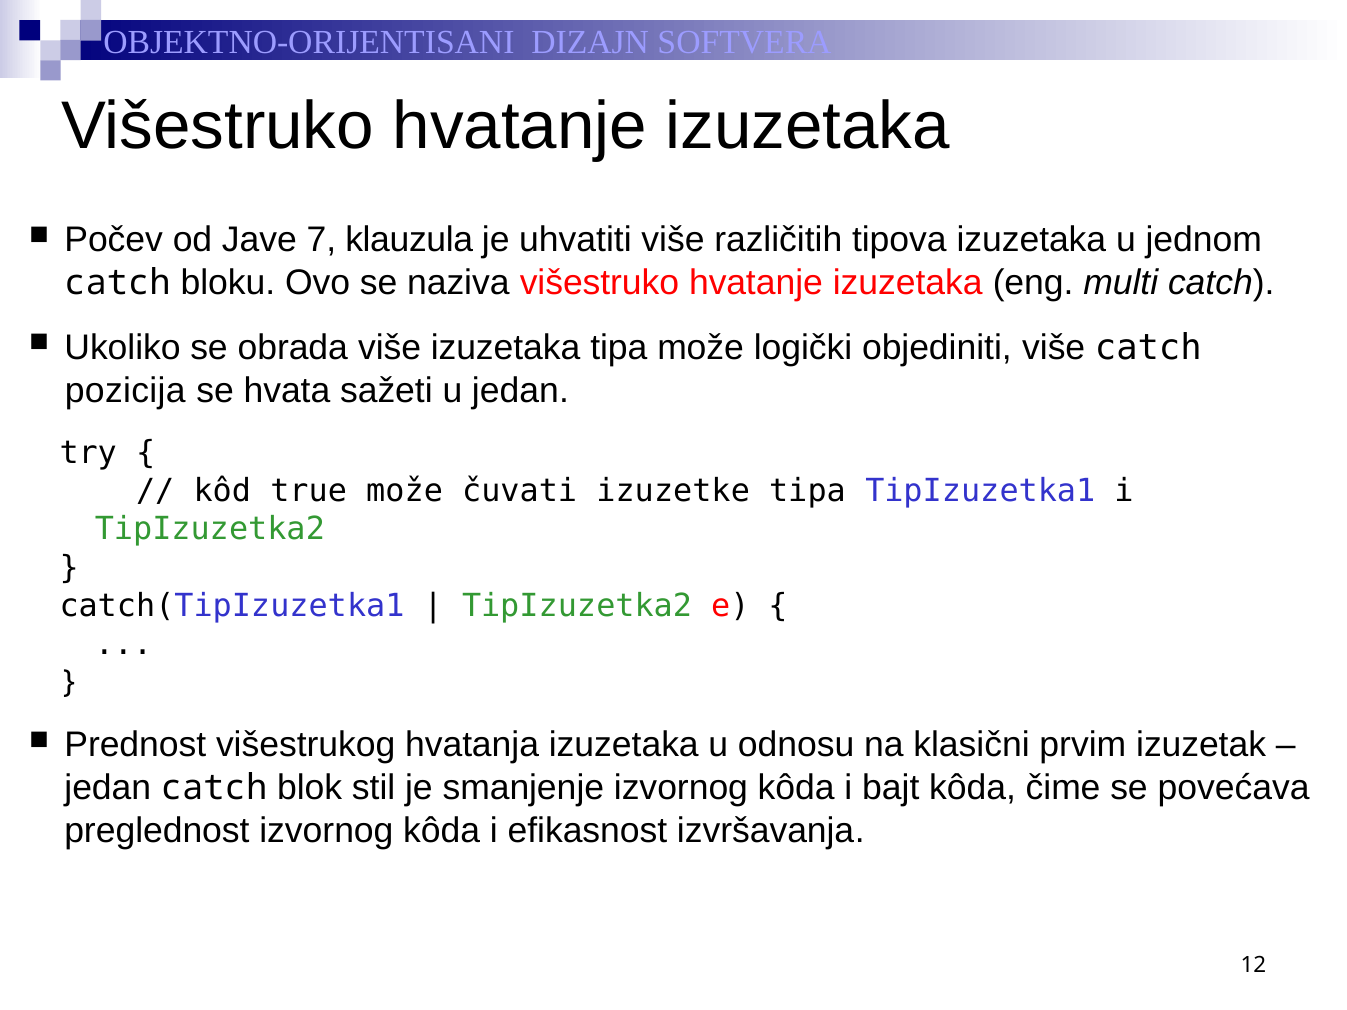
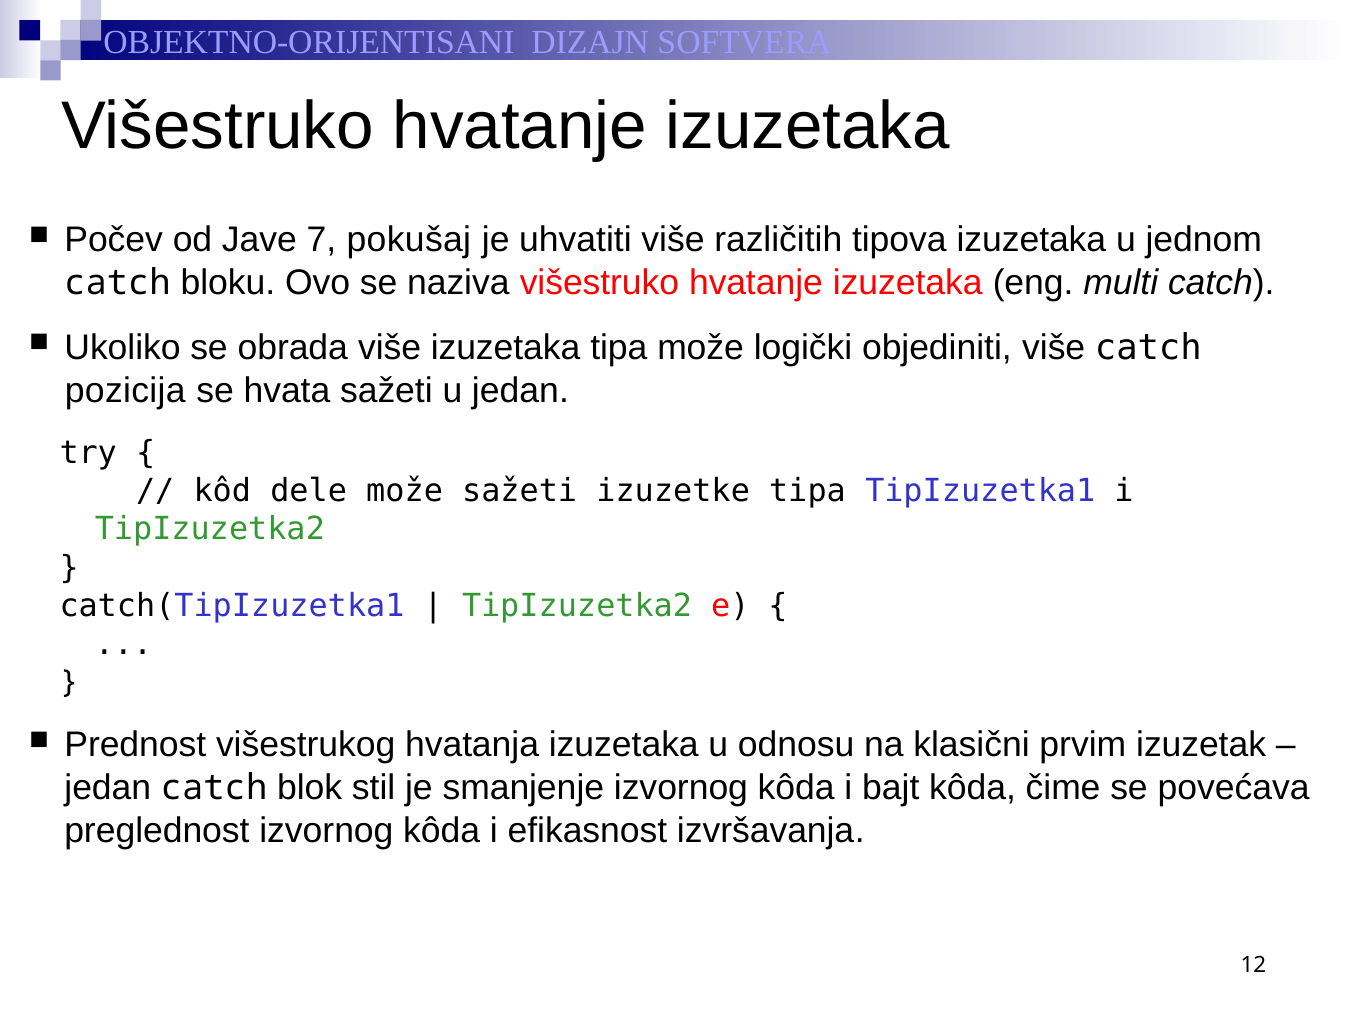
klauzula: klauzula -> pokušaj (409, 240)
true: true -> dele (309, 491)
može čuvati: čuvati -> sažeti (520, 491)
